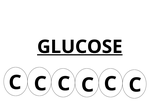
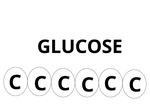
GLUCOSE underline: present -> none (80, 47)
